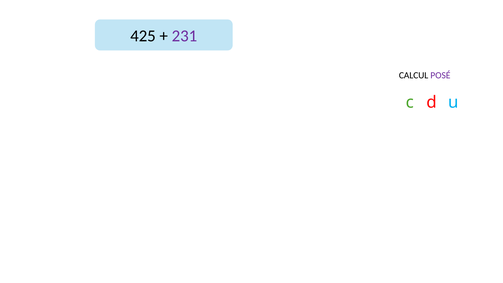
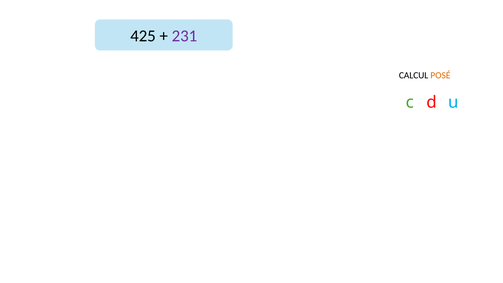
POSÉ colour: purple -> orange (440, 75)
